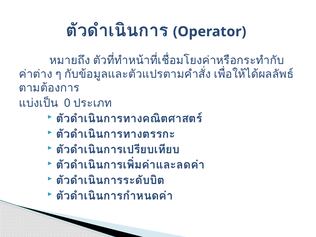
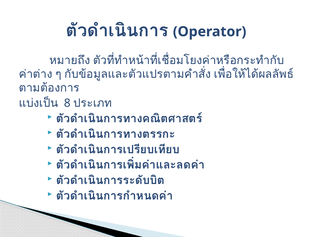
0: 0 -> 8 (67, 103)
